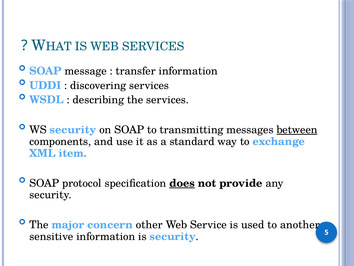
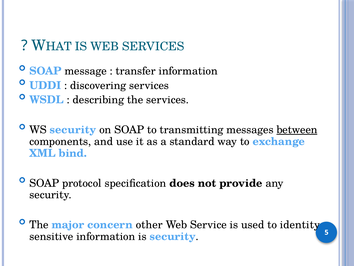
item: item -> bind (73, 153)
does underline: present -> none (182, 183)
another: another -> identity (300, 224)
